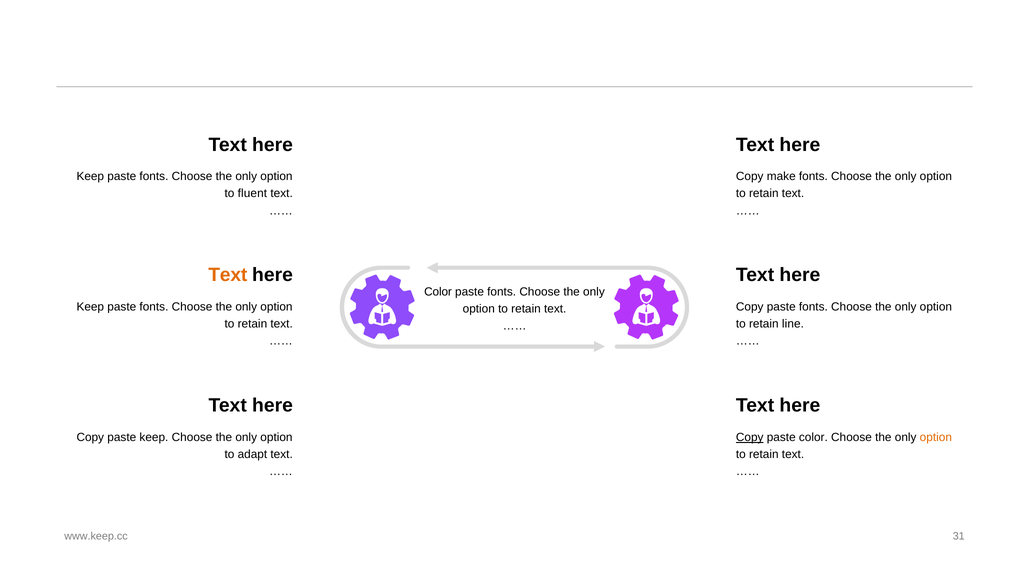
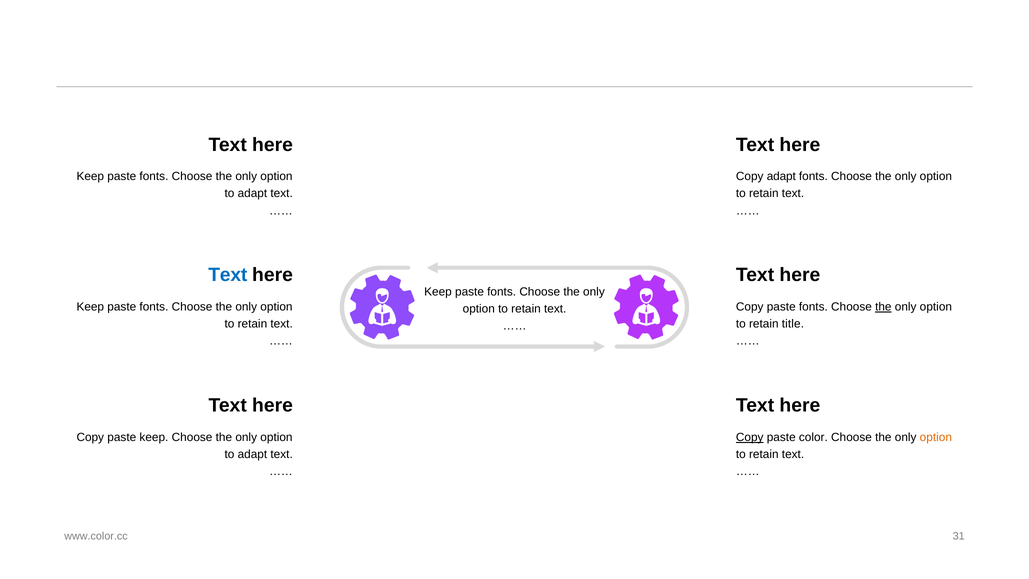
Copy make: make -> adapt (781, 177)
fluent: fluent -> adapt (252, 194)
Text colour: orange -> blue (228, 275)
Color: Color -> Keep (438, 292)
the underline: none -> present (883, 307)
line: line -> title (793, 324)
www.keep.cc: www.keep.cc -> www.color.cc (96, 536)
